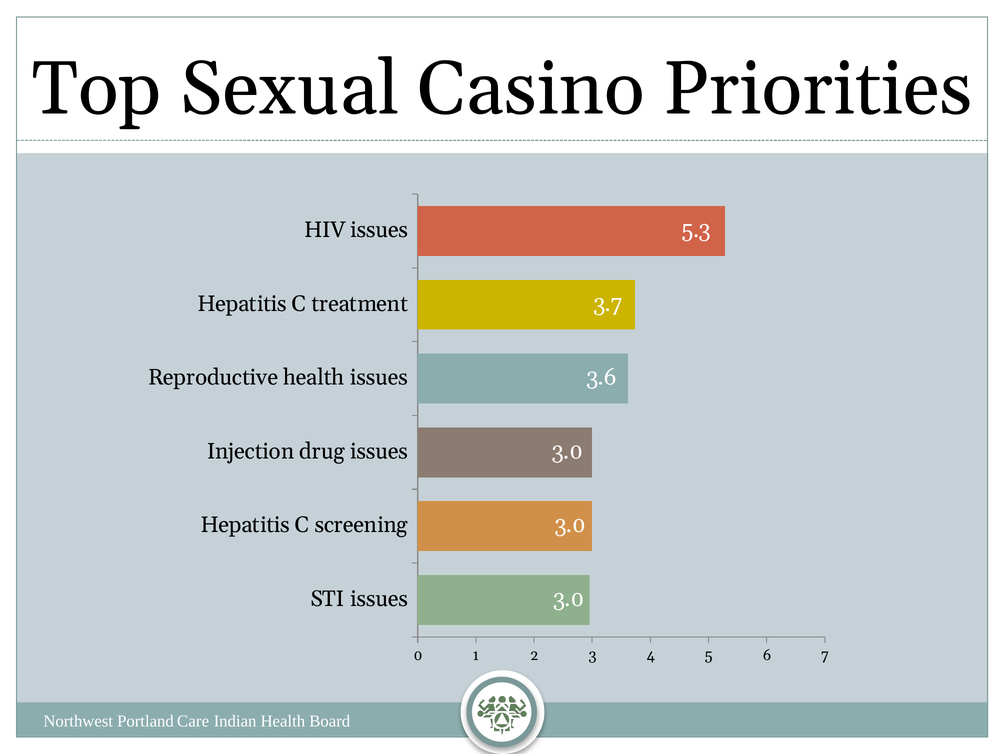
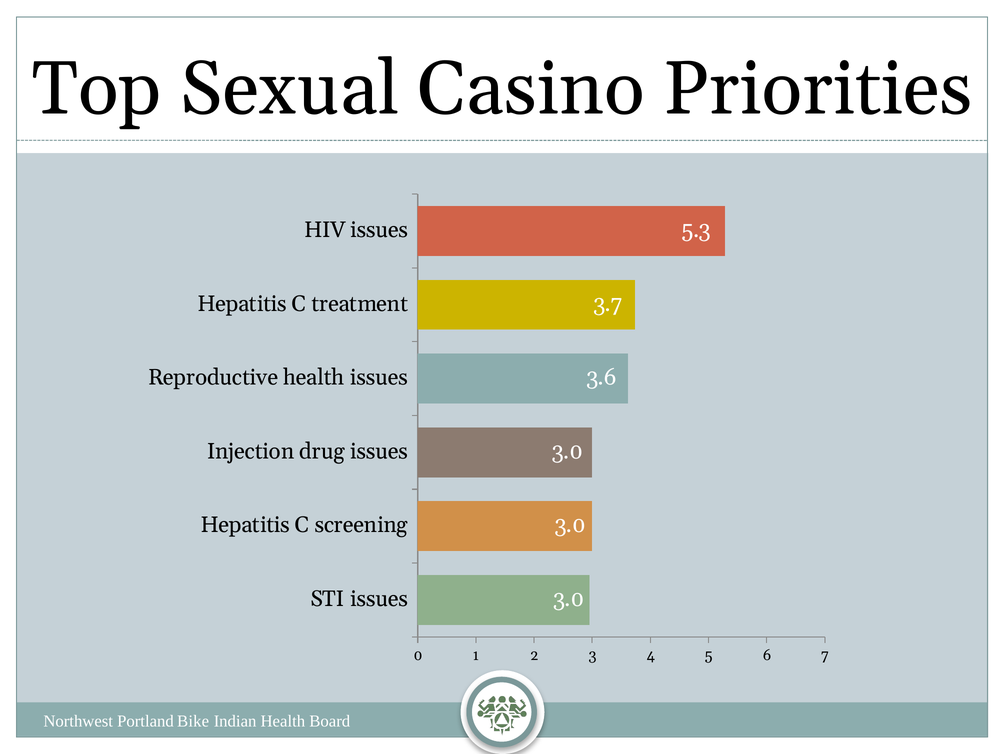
Care: Care -> Bike (193, 721)
